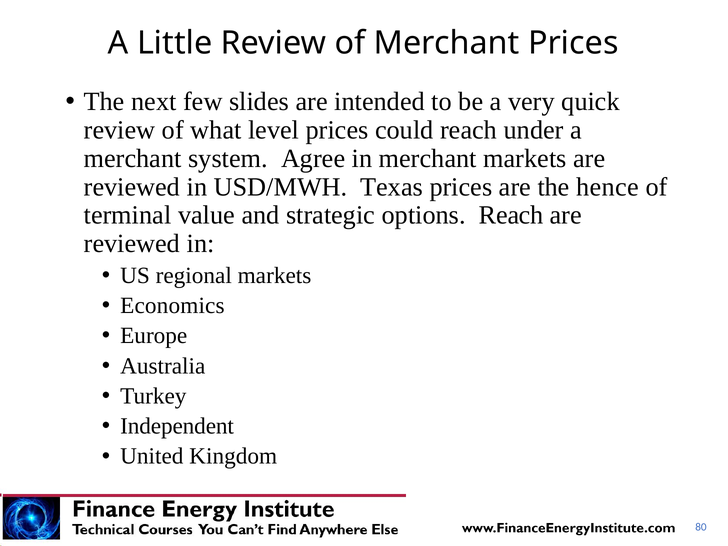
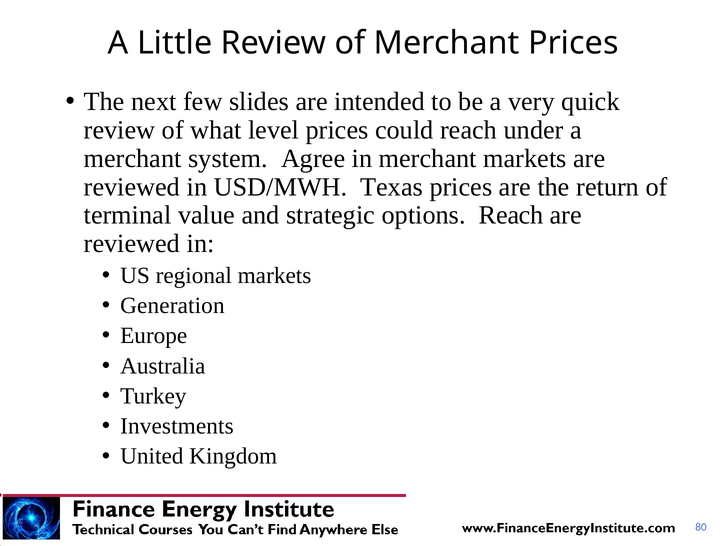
hence: hence -> return (608, 187)
Economics: Economics -> Generation (172, 306)
Independent: Independent -> Investments (177, 426)
